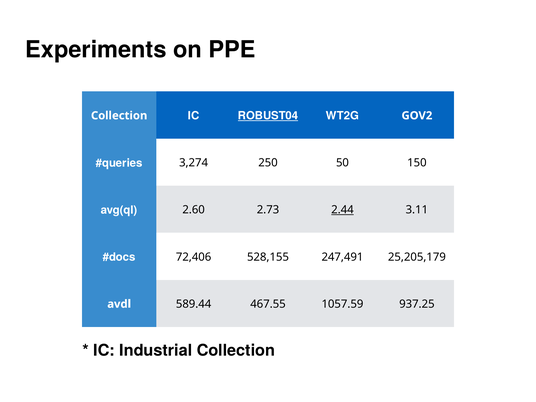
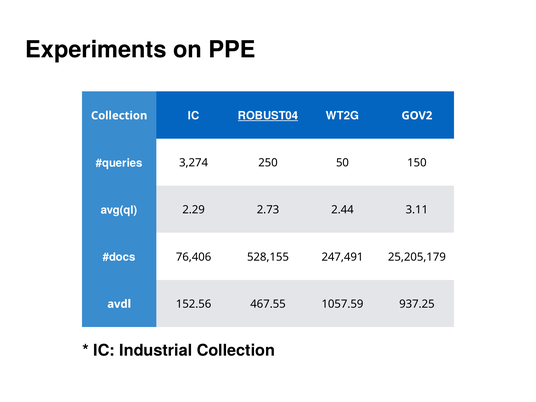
2.60: 2.60 -> 2.29 (194, 210)
2.44 underline: present -> none (342, 210)
72,406: 72,406 -> 76,406 (194, 257)
589.44: 589.44 -> 152.56 (194, 304)
